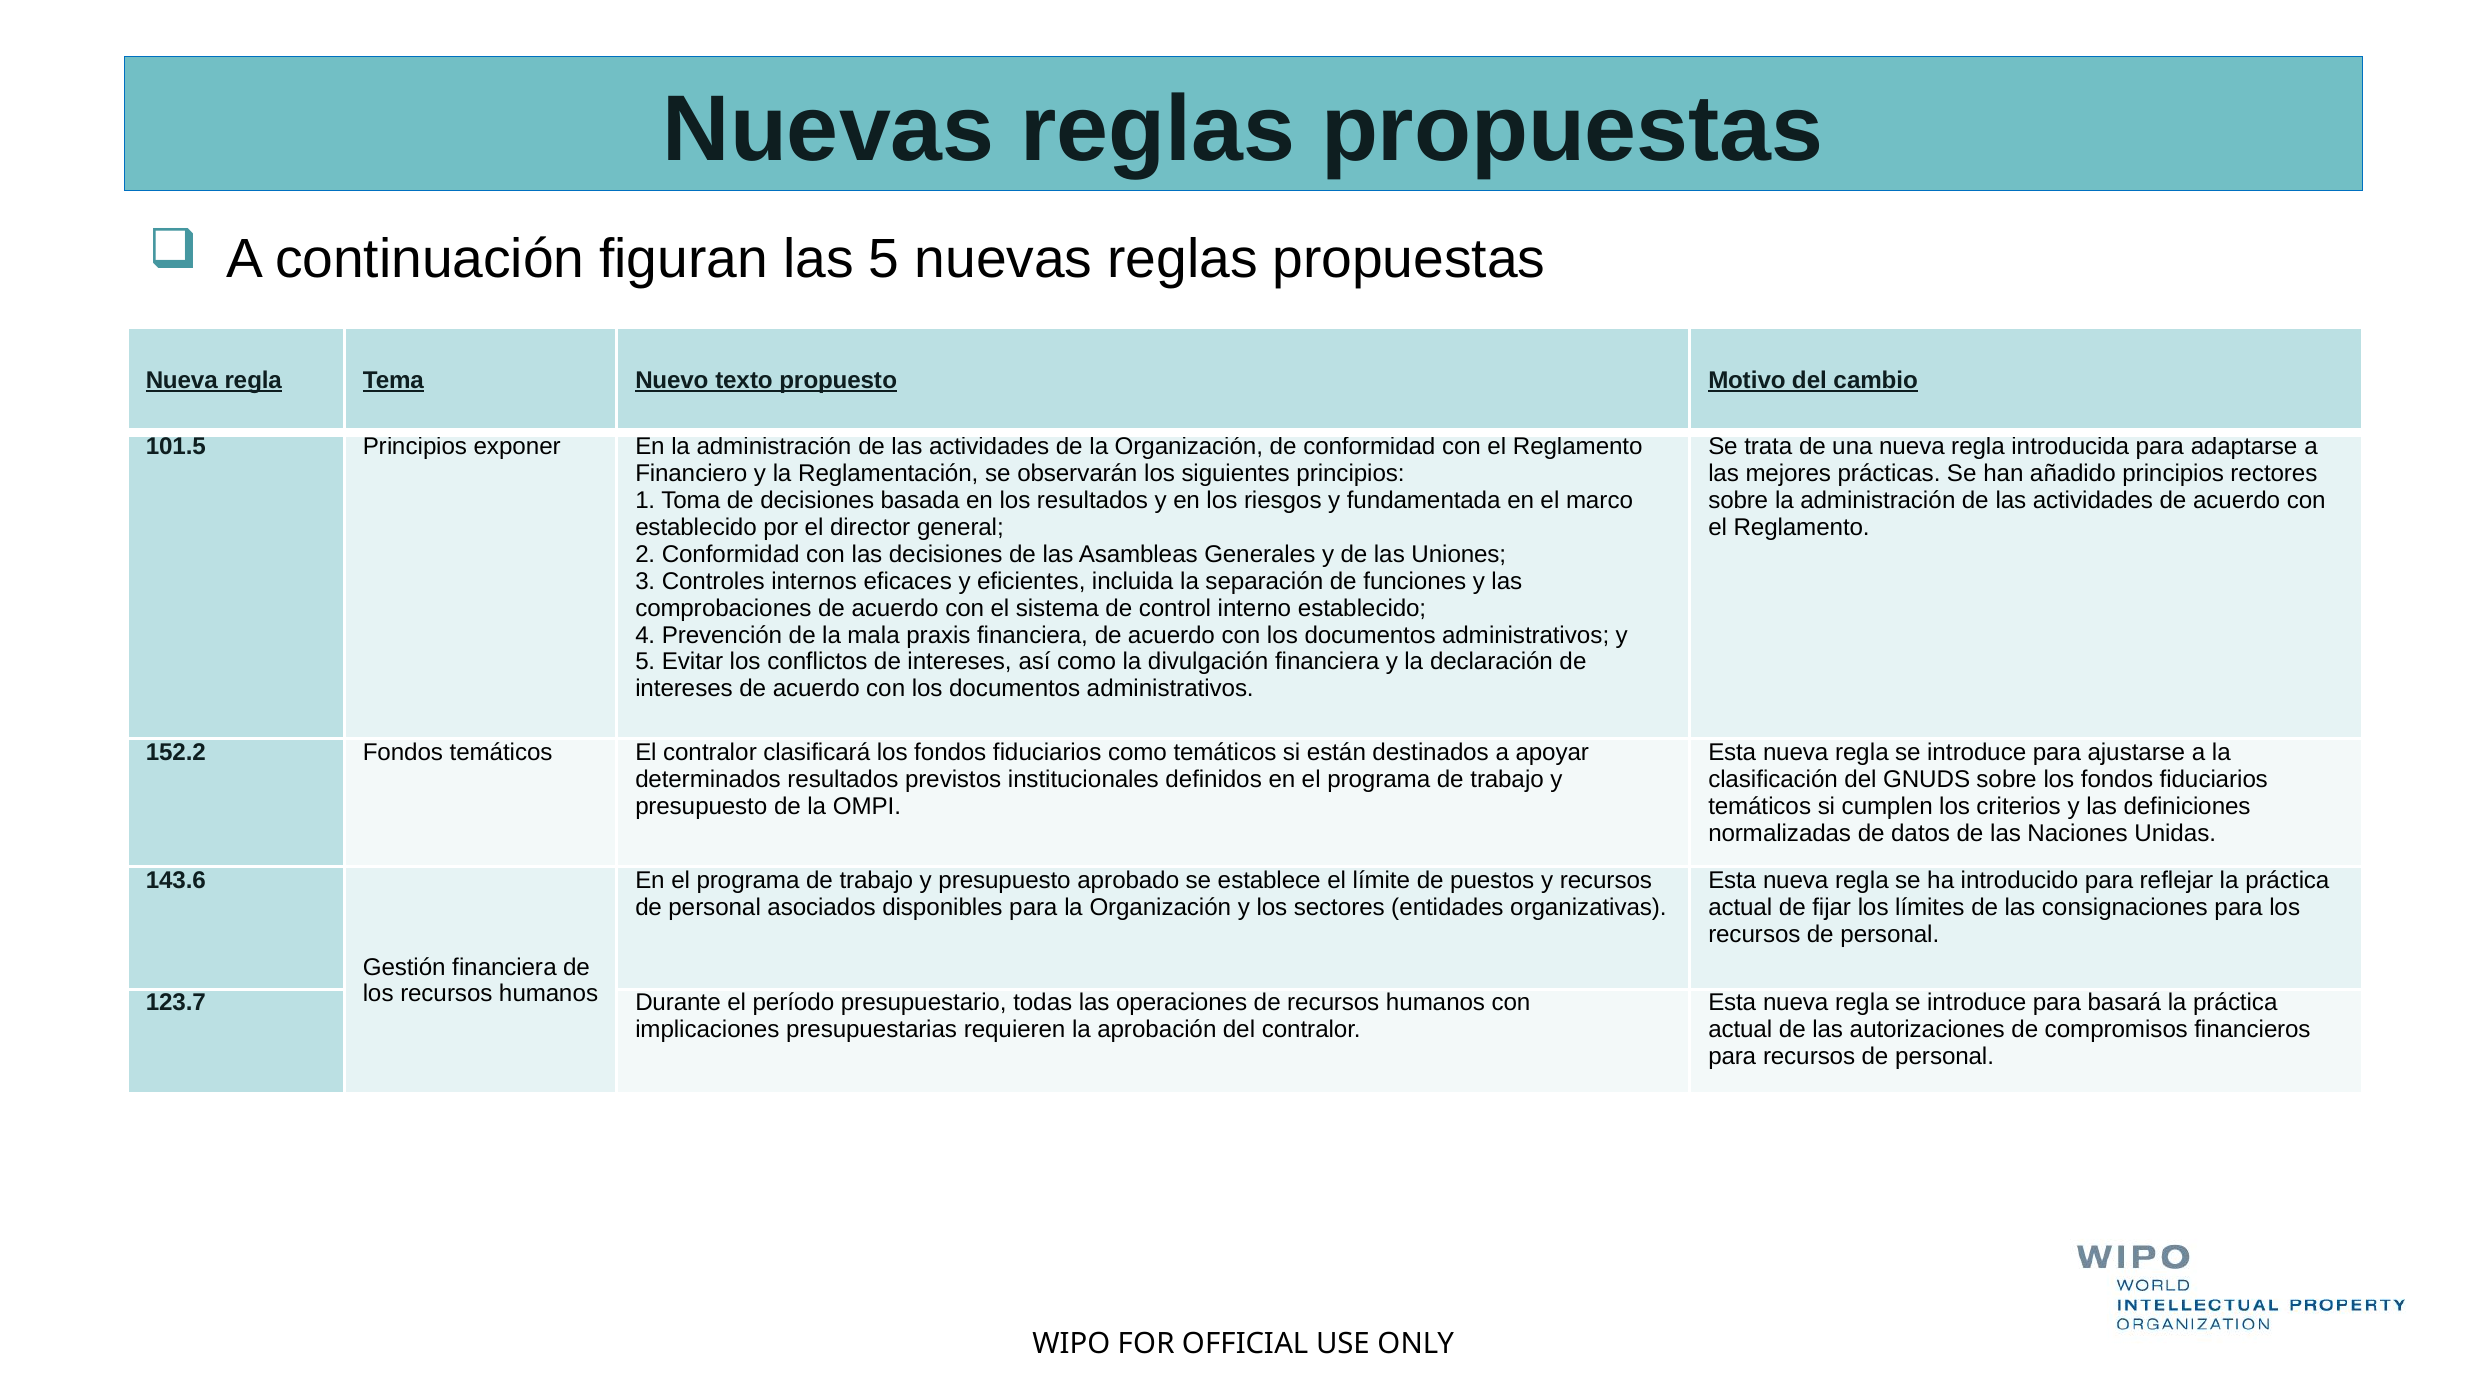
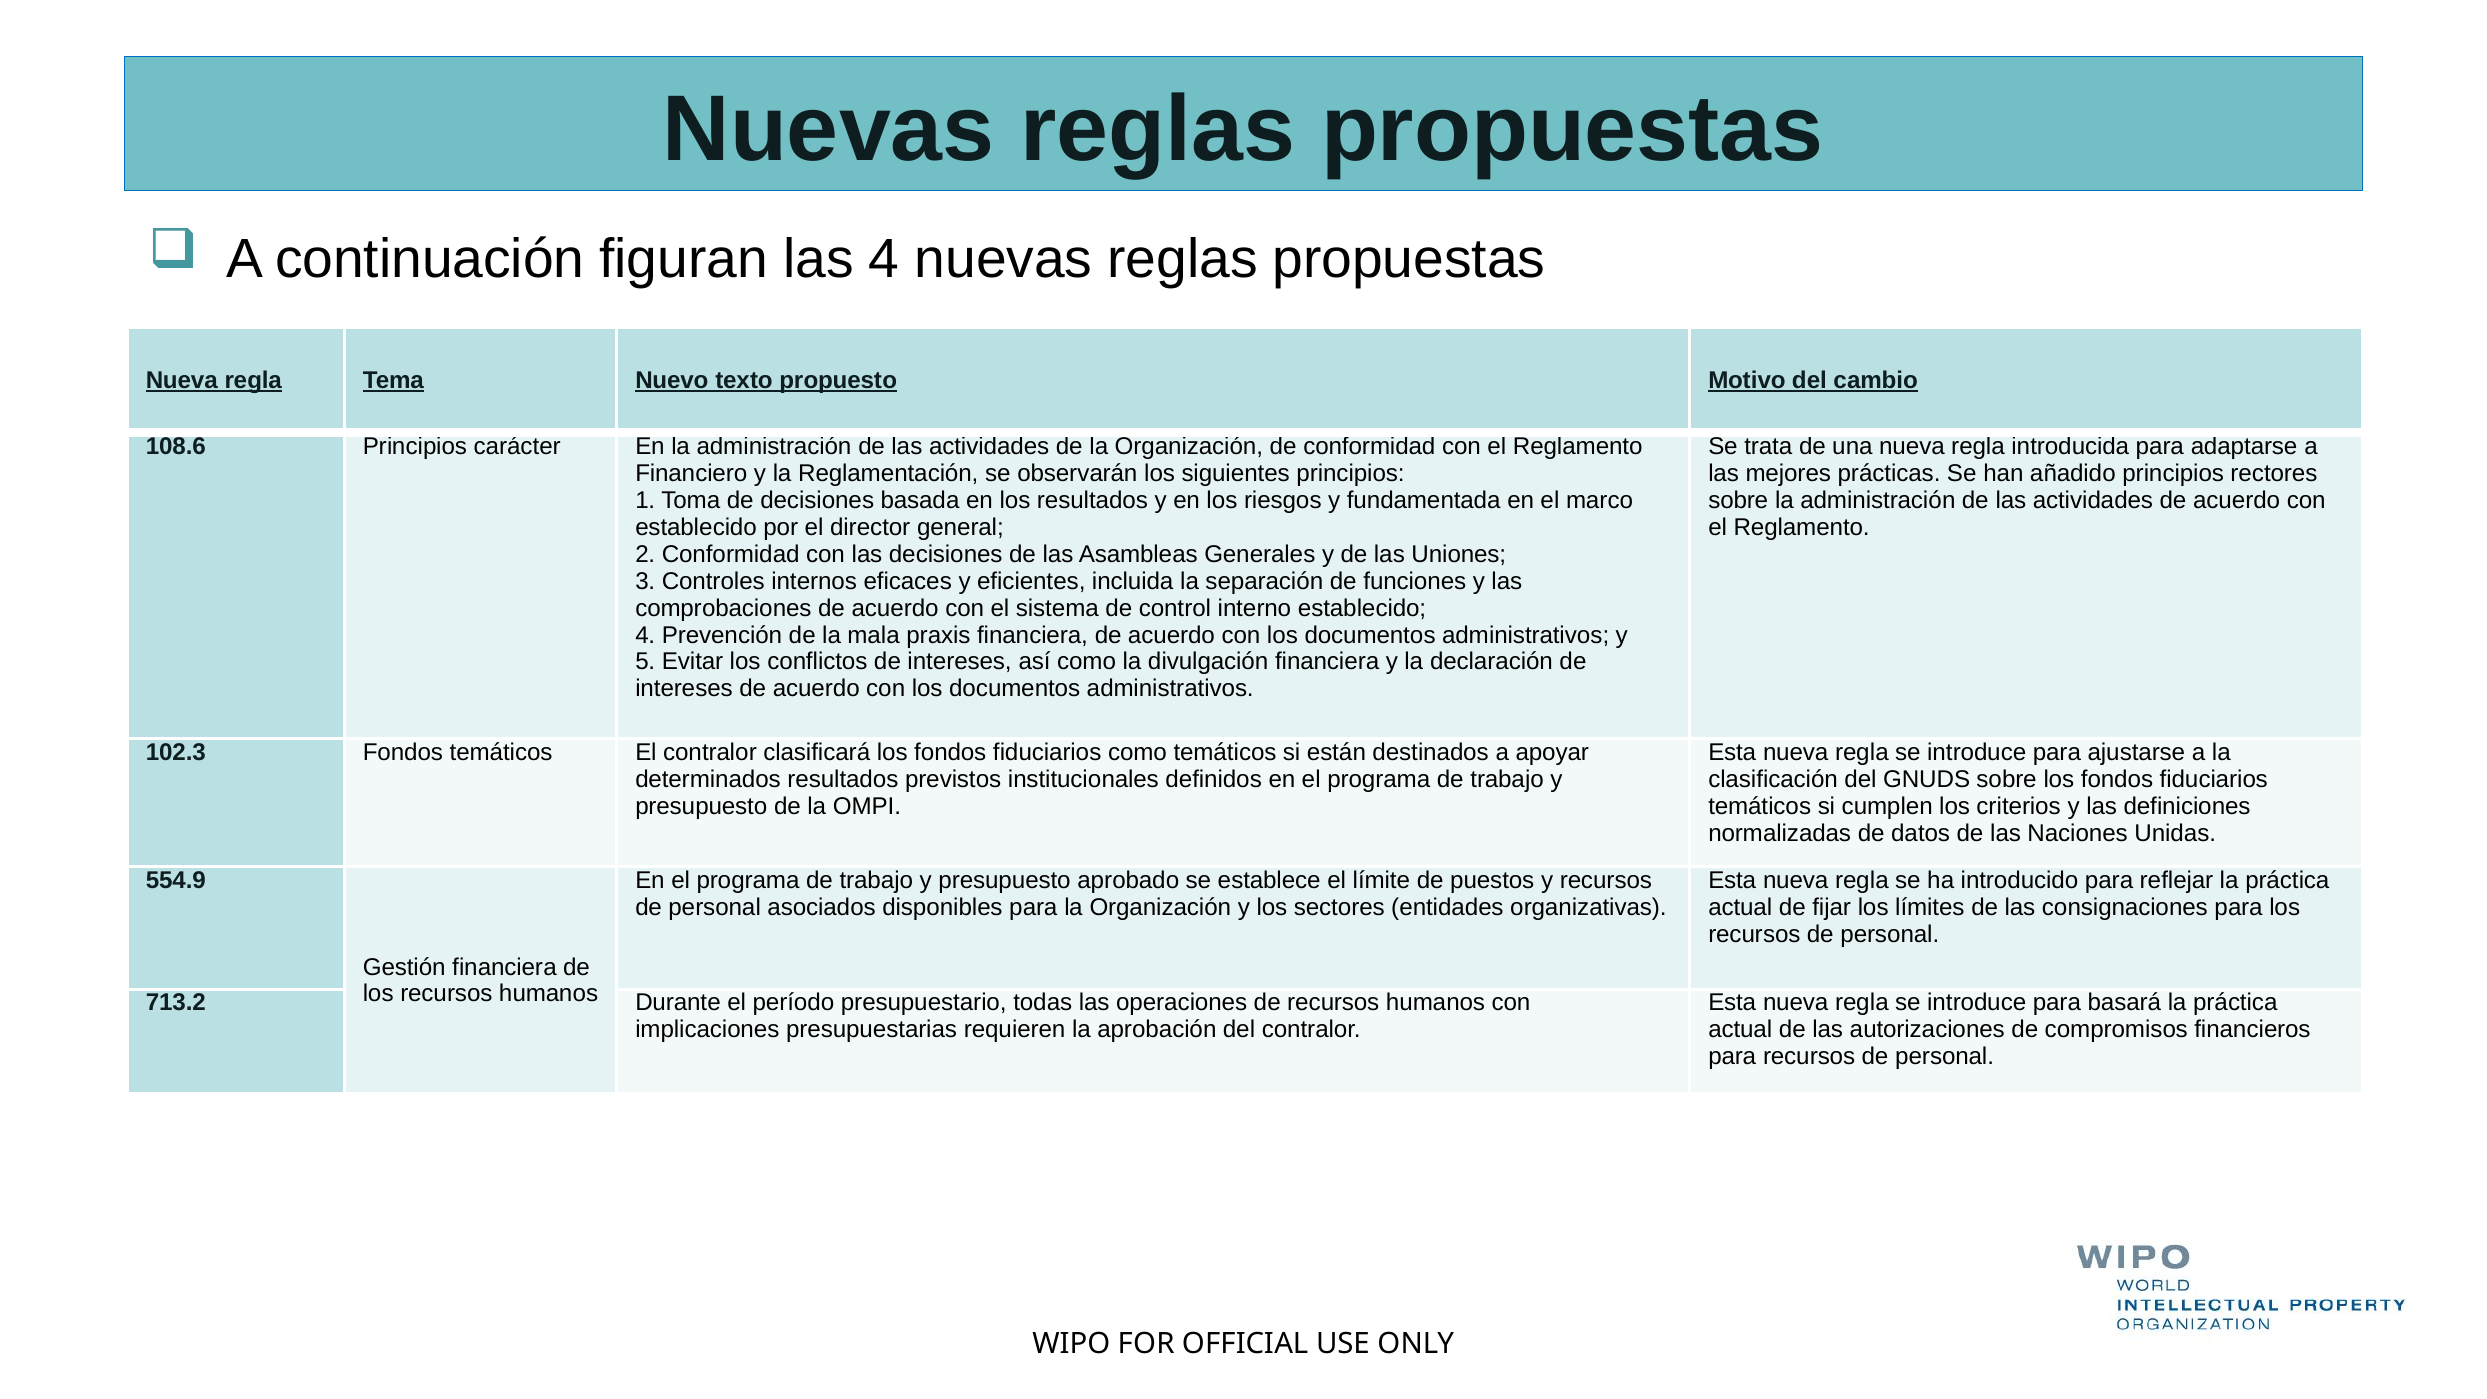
las 5: 5 -> 4 (884, 259)
101.5: 101.5 -> 108.6 (176, 447)
exponer: exponer -> carácter (517, 447)
152.2: 152.2 -> 102.3 (176, 752)
143.6: 143.6 -> 554.9 (176, 881)
123.7: 123.7 -> 713.2 (176, 1003)
